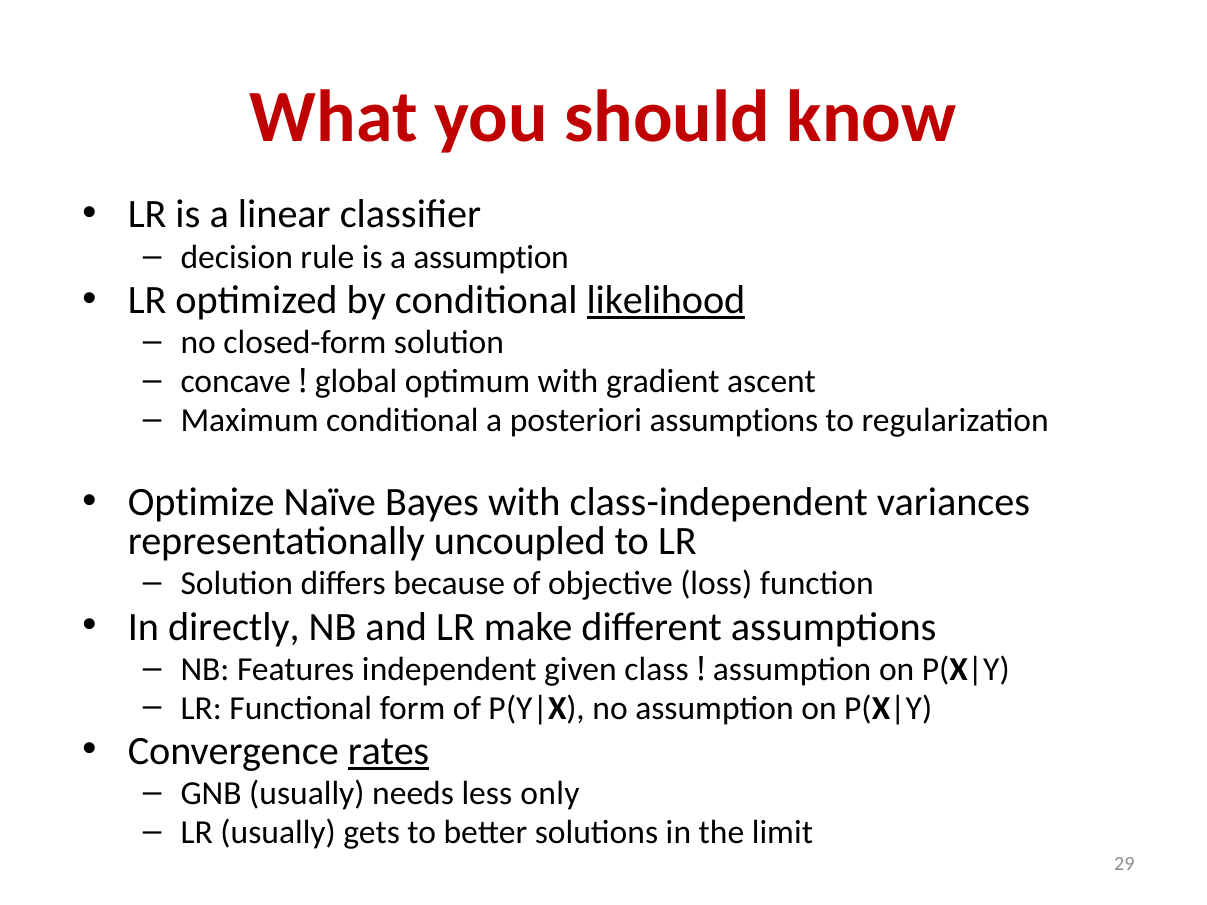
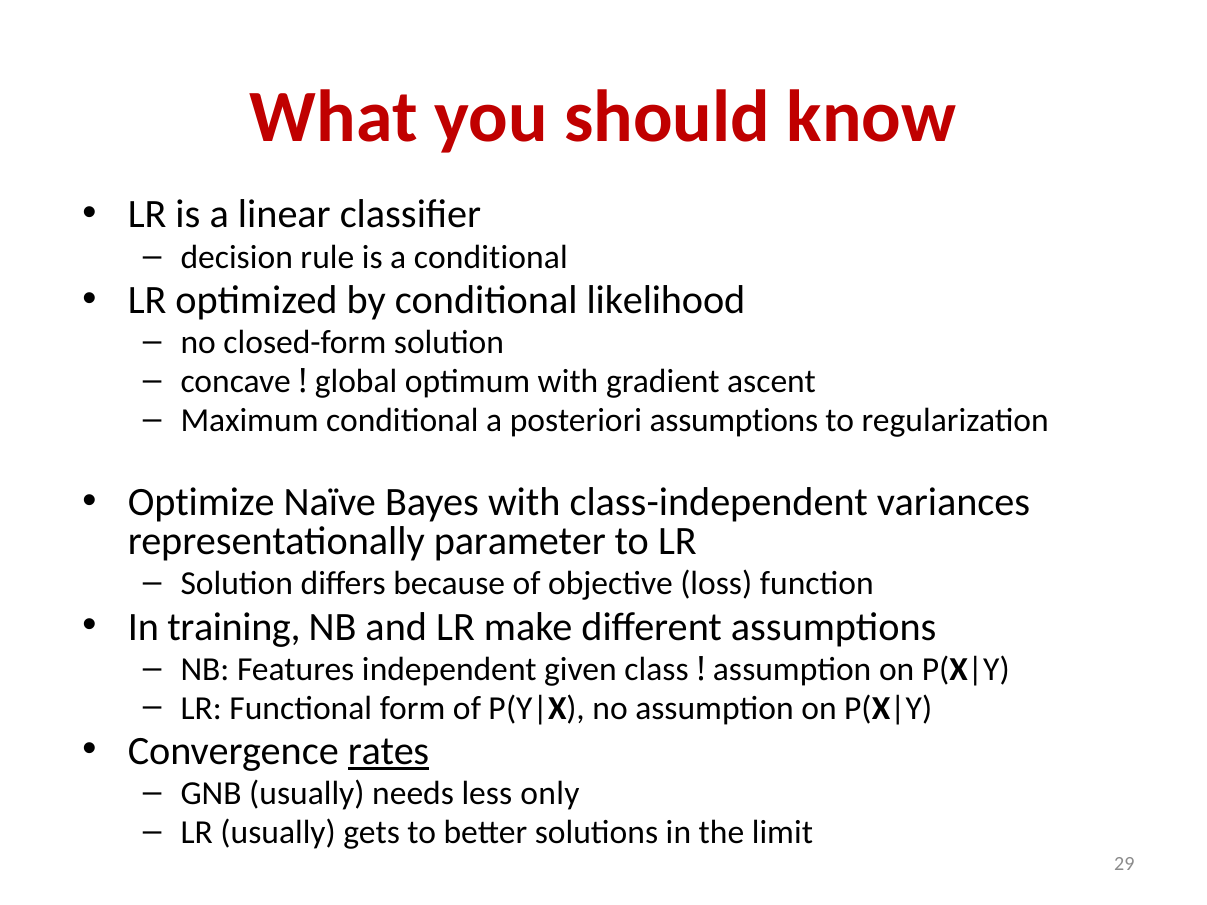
a assumption: assumption -> conditional (491, 257)
likelihood underline: present -> none (666, 300)
uncoupled: uncoupled -> parameter (520, 541)
directly: directly -> training (234, 627)
